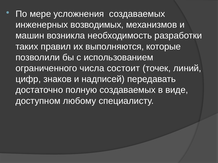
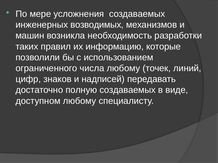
выполняются: выполняются -> информацию (115, 47)
числа состоит: состоит -> любому (123, 68)
